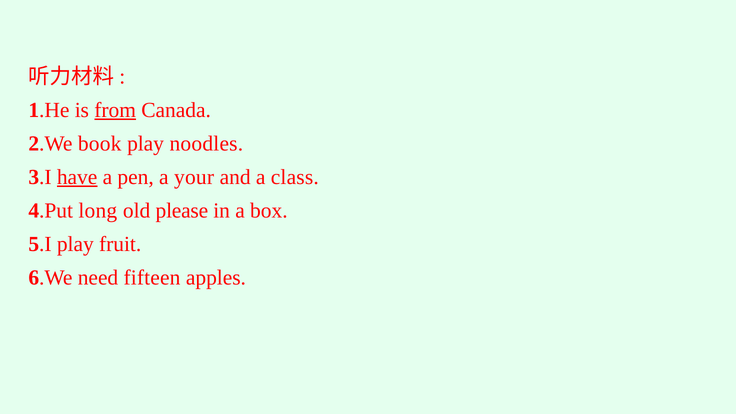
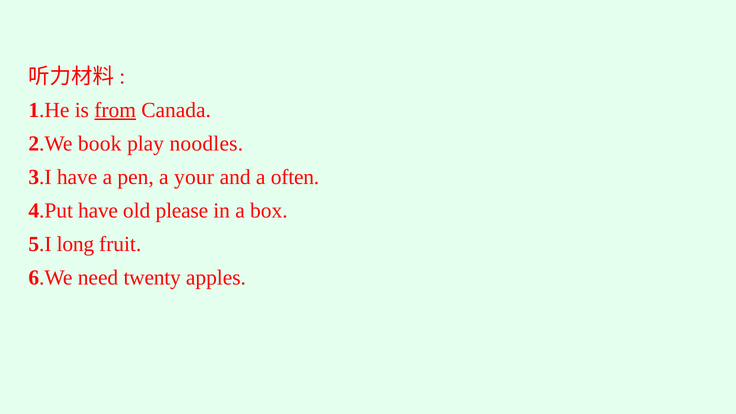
have underline: present -> none (77, 177)
class: class -> often (295, 177)
4.Put long: long -> have (98, 210)
5.I play: play -> long (75, 244)
fifteen: fifteen -> twenty (152, 277)
